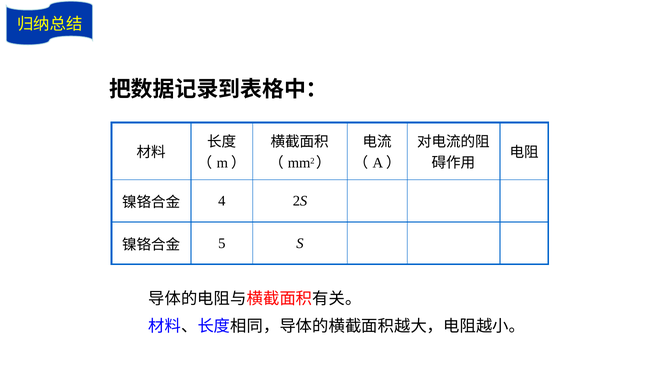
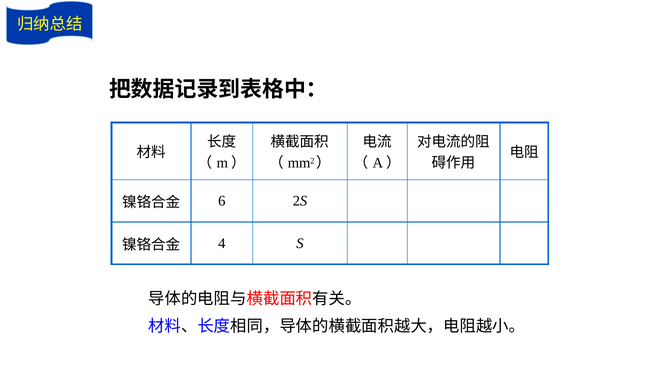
4: 4 -> 6 (222, 201)
5: 5 -> 4 (222, 243)
